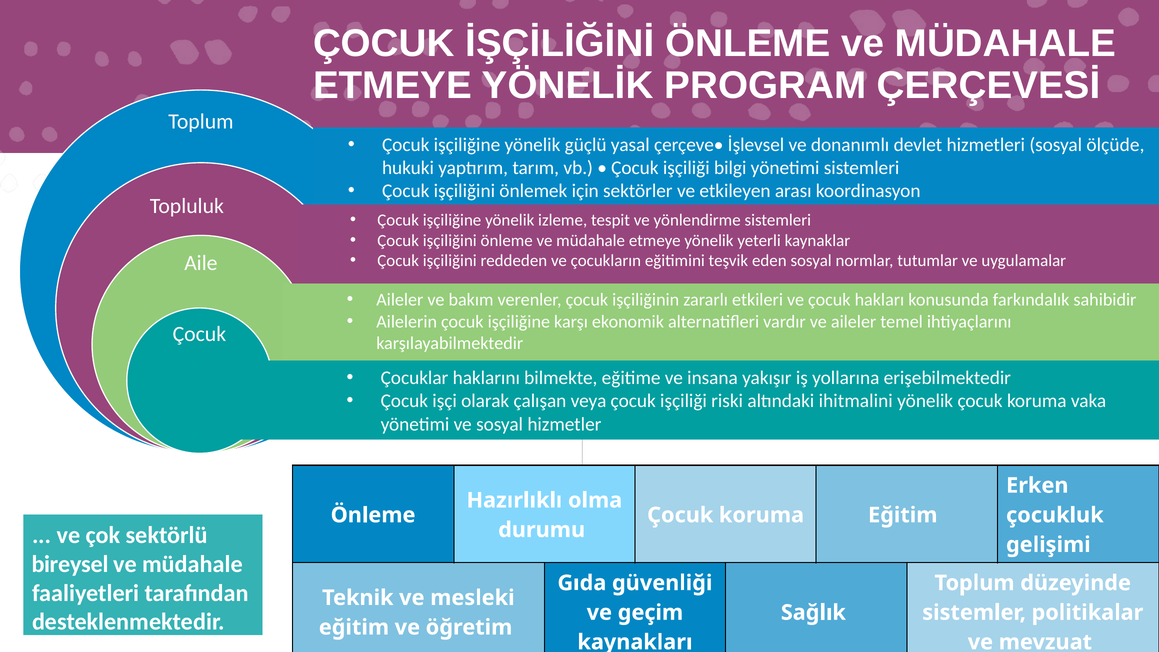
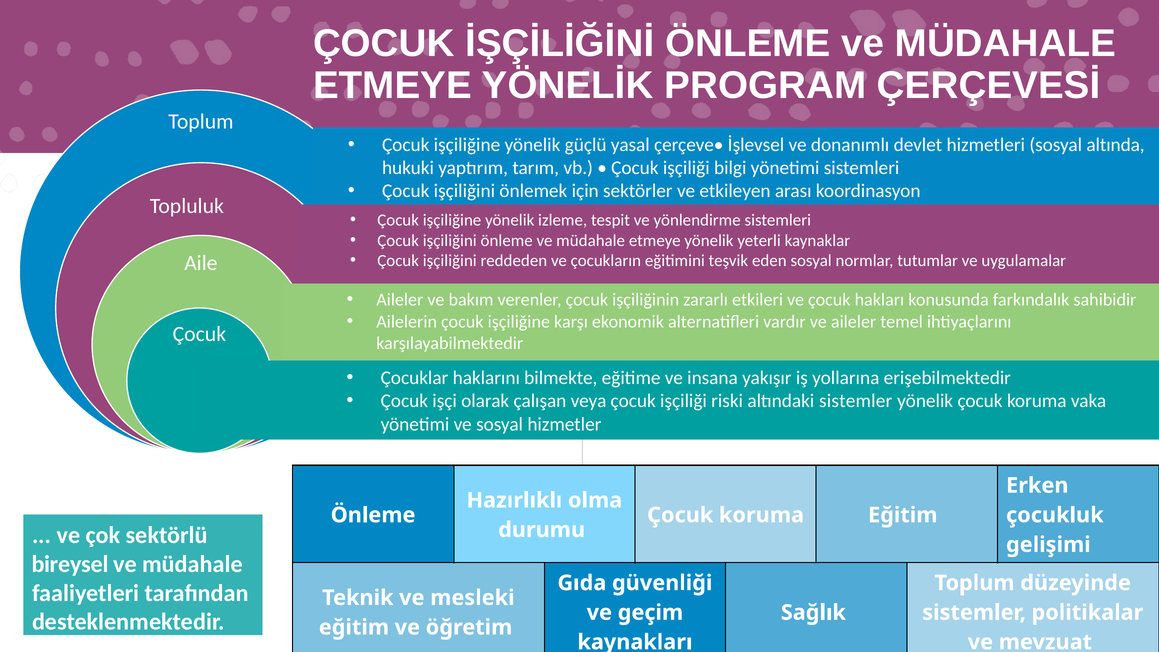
ölçüde: ölçüde -> altında (1116, 145)
altındaki ihitmalini: ihitmalini -> sistemler (856, 401)
